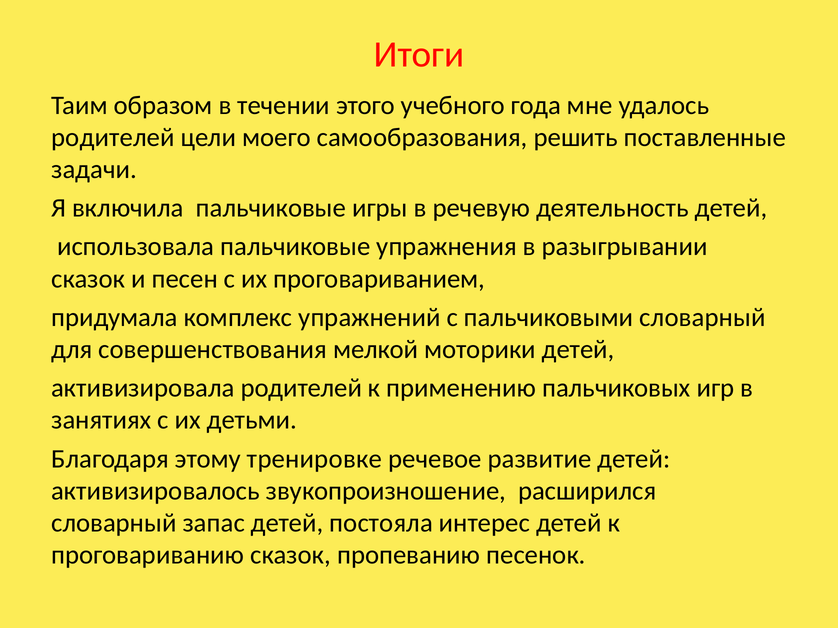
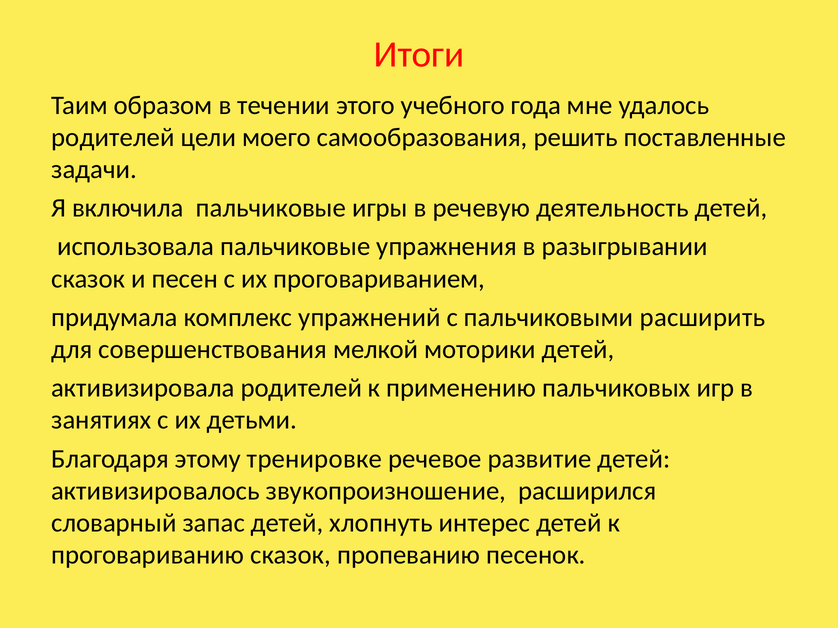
пальчиковыми словарный: словарный -> расширить (703, 318)
постояла: постояла -> хлопнуть (381, 523)
